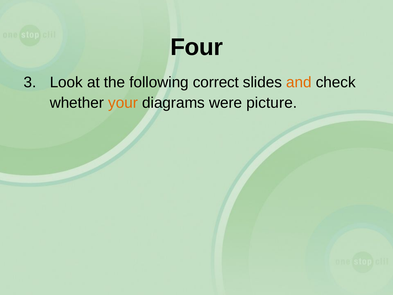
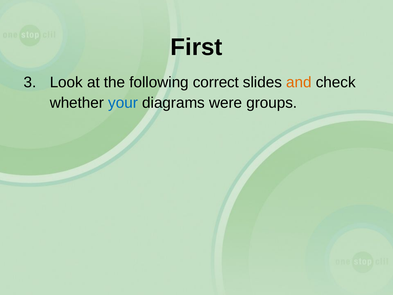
Four: Four -> First (196, 47)
your colour: orange -> blue (123, 103)
picture: picture -> groups (272, 103)
